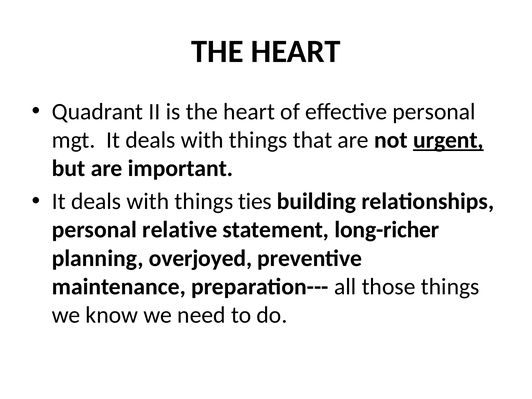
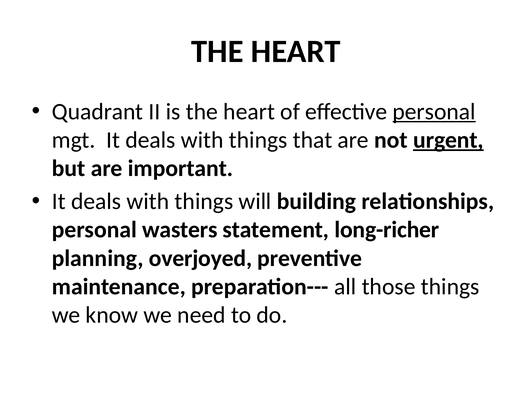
personal underline: none -> present (434, 112)
ties: ties -> will (255, 201)
relative: relative -> wasters (180, 230)
